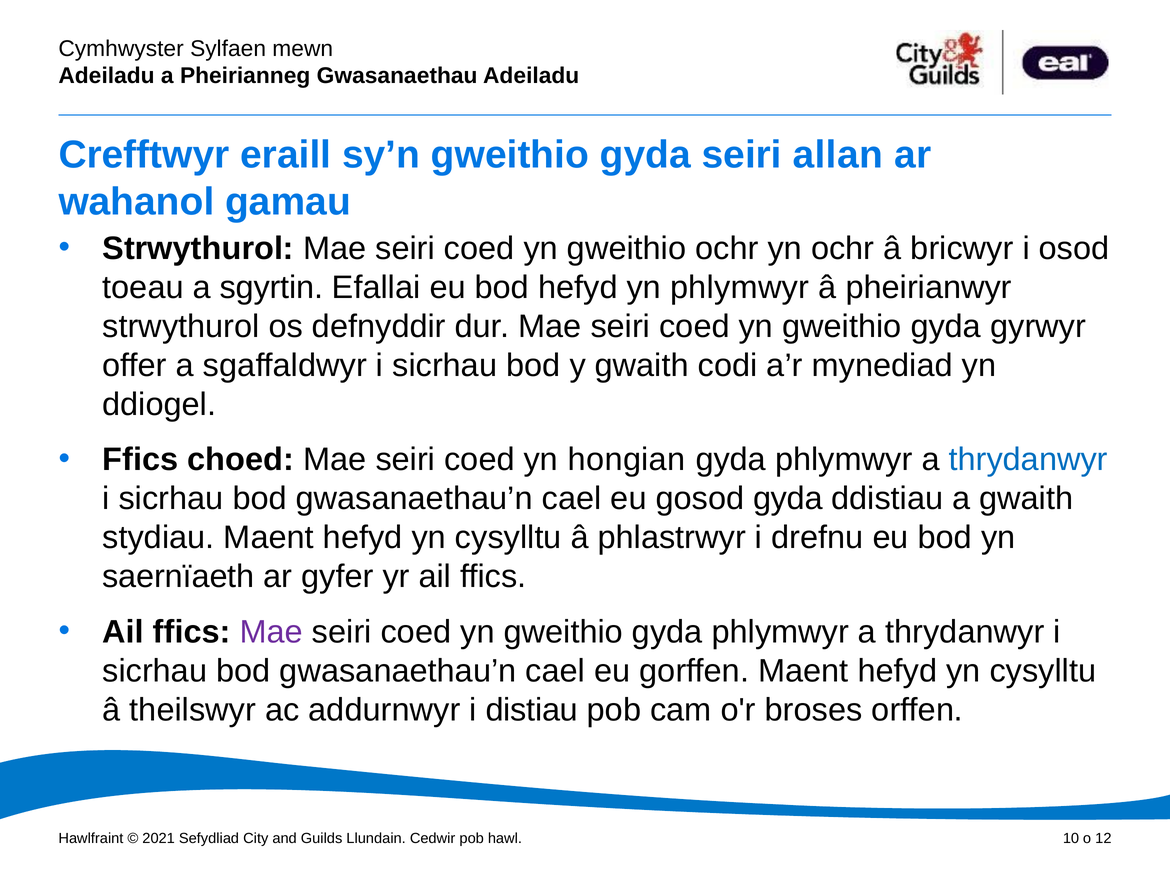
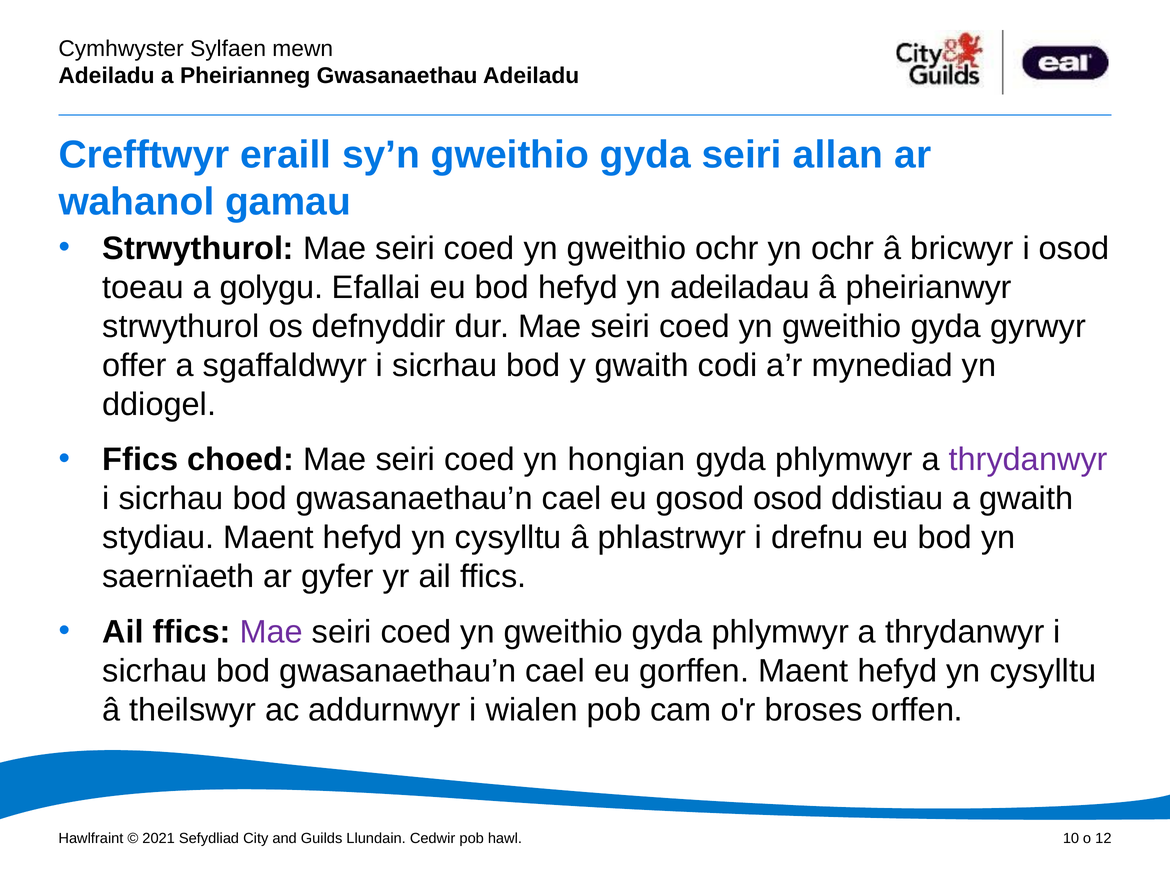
sgyrtin: sgyrtin -> golygu (271, 288)
yn phlymwyr: phlymwyr -> adeiladau (740, 288)
thrydanwyr colour: blue -> purple (1028, 460)
gosod gyda: gyda -> osod (788, 499)
distiau: distiau -> wialen (532, 710)
